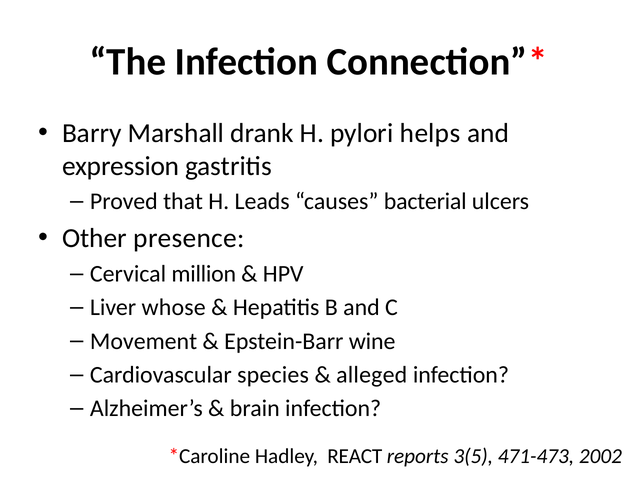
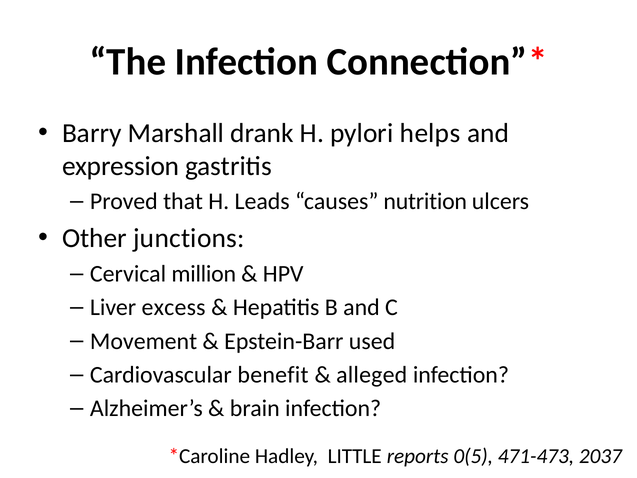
bacterial: bacterial -> nutrition (425, 201)
presence: presence -> junctions (189, 238)
whose: whose -> excess (174, 307)
wine: wine -> used (372, 341)
species: species -> benefit (273, 375)
REACT: REACT -> LITTLE (355, 456)
3(5: 3(5 -> 0(5 (473, 456)
2002: 2002 -> 2037 (600, 456)
